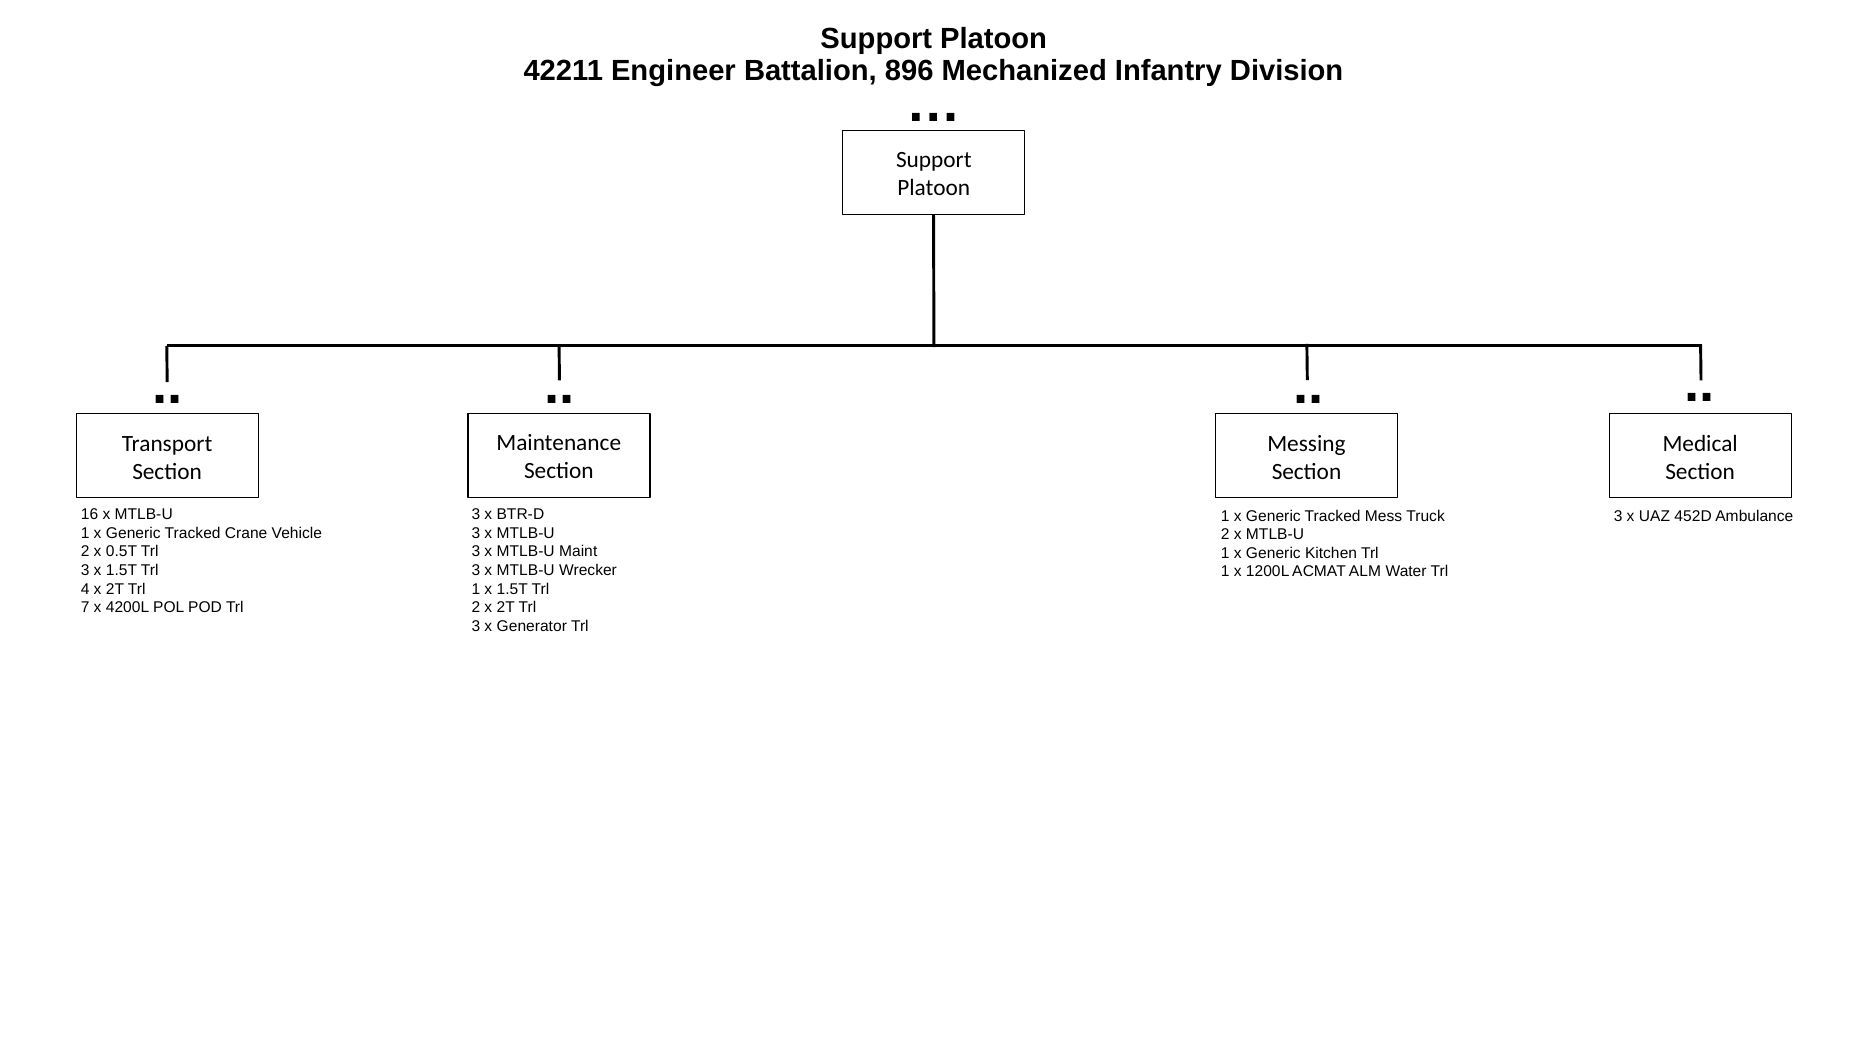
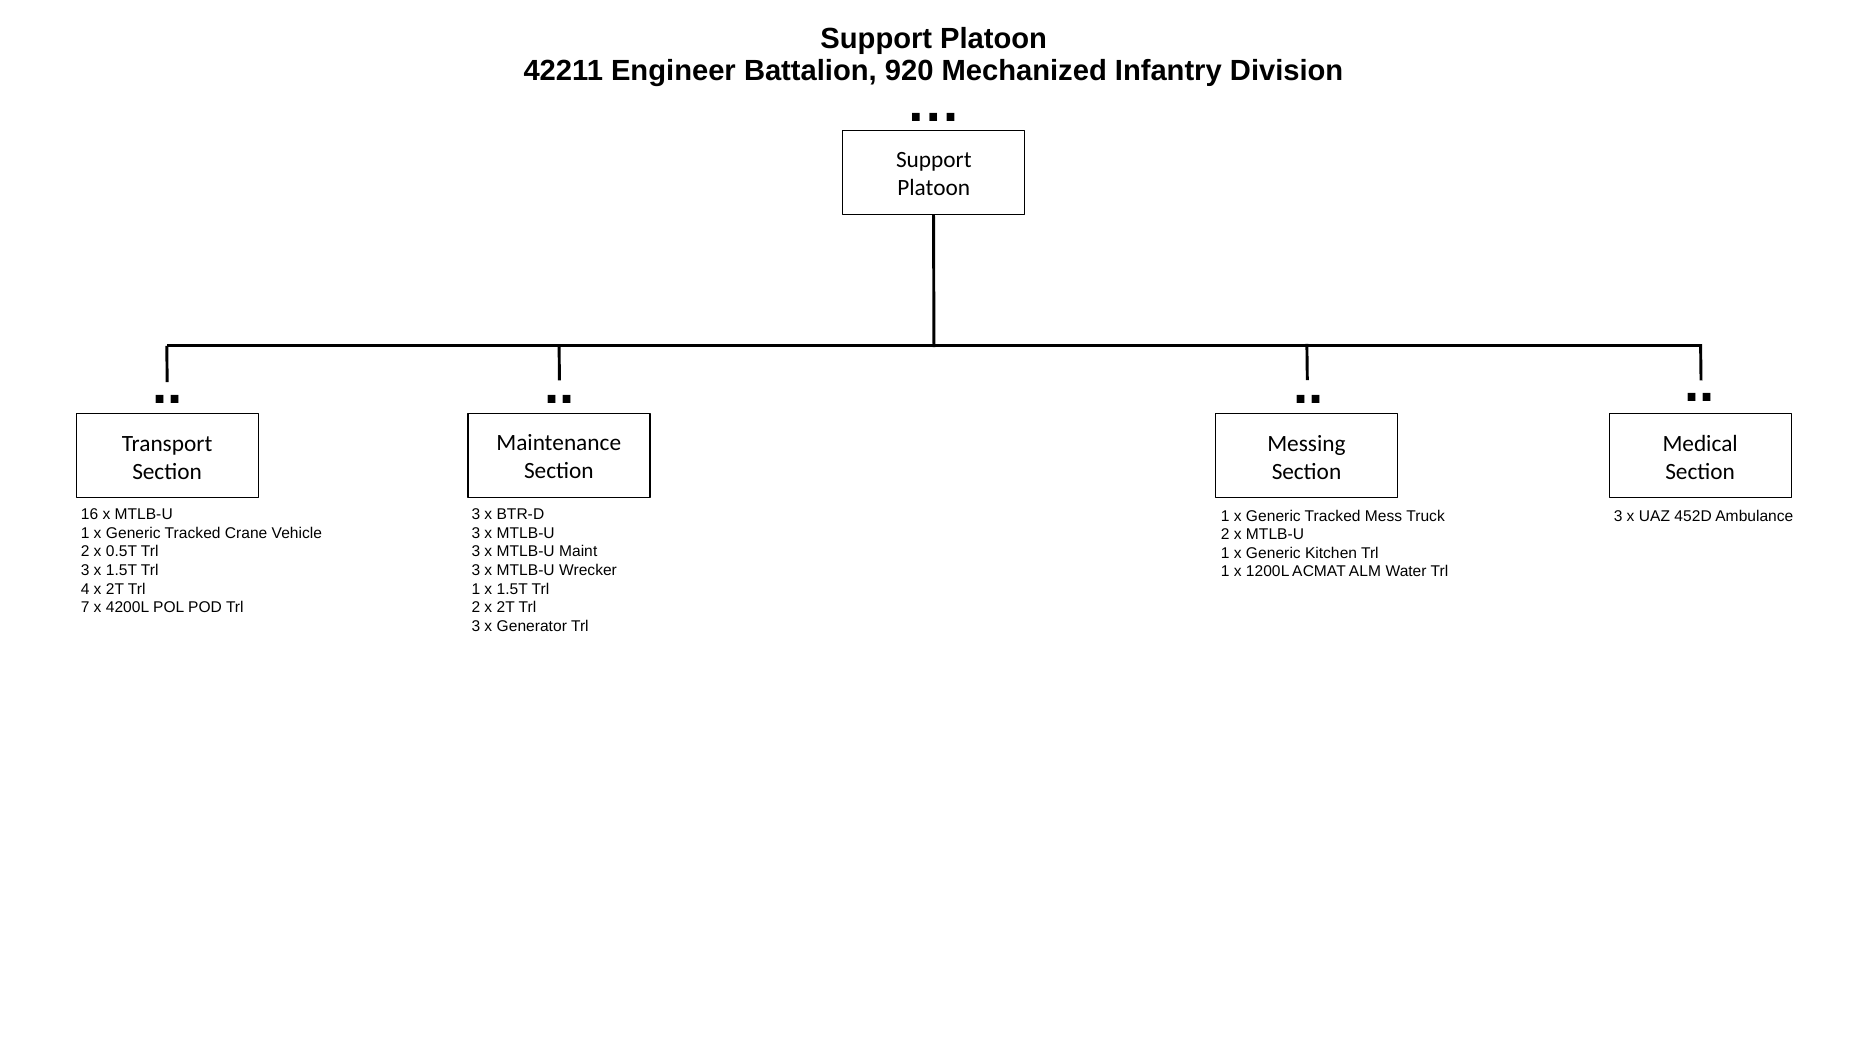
896: 896 -> 920 (909, 71)
